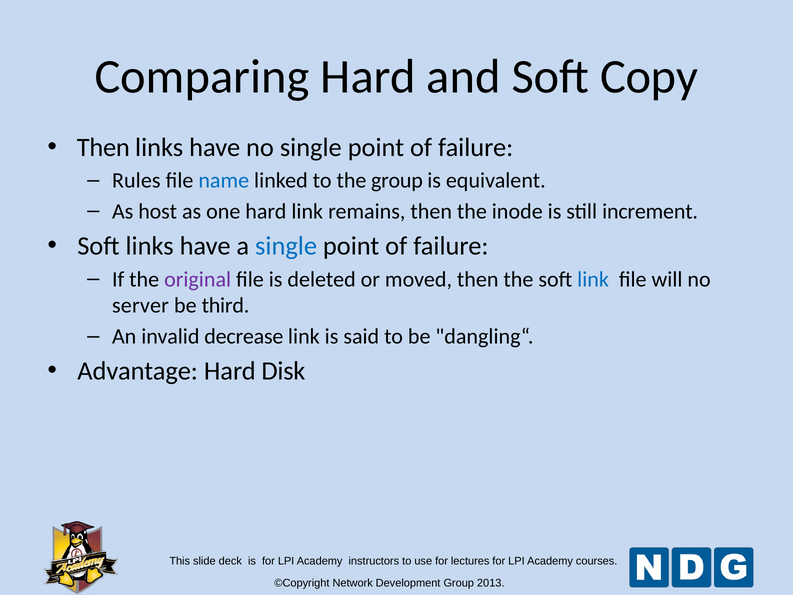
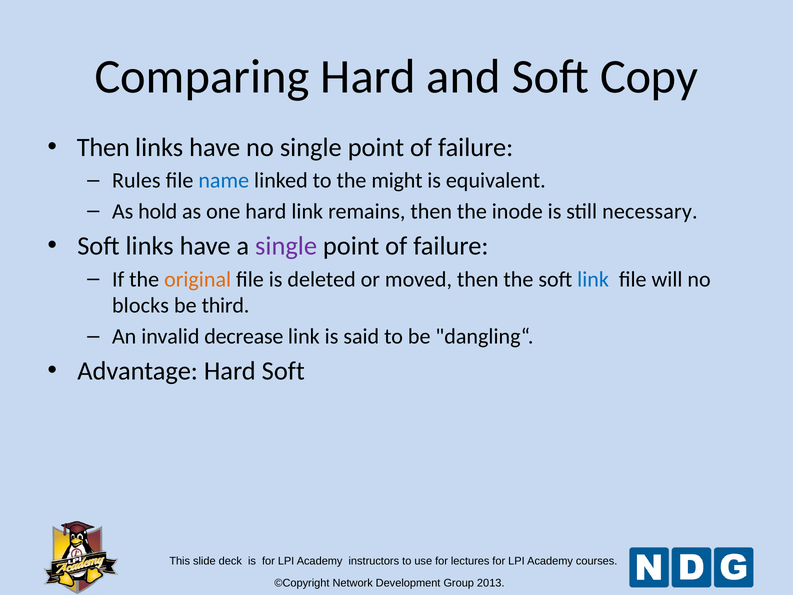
the group: group -> might (397, 180)
host: host -> hold (158, 211)
increment: increment -> necessary (650, 211)
single colour: blue -> purple (286, 246)
original colour: purple -> orange (198, 279)
server: server -> blocks (140, 306)
Hard Disk: Disk -> Soft (283, 371)
